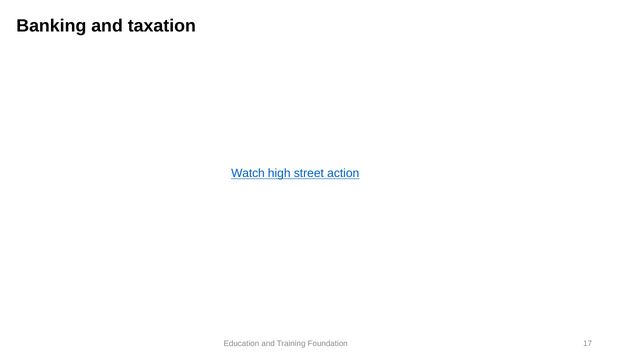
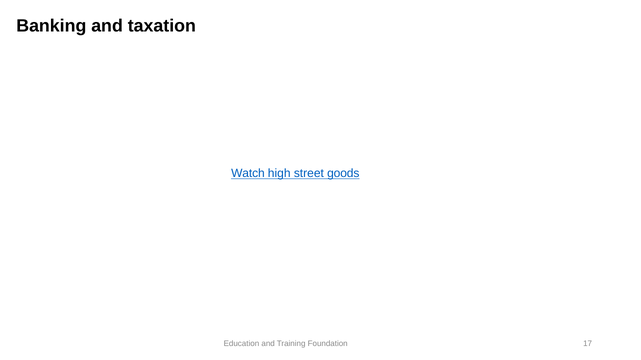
action: action -> goods (343, 174)
